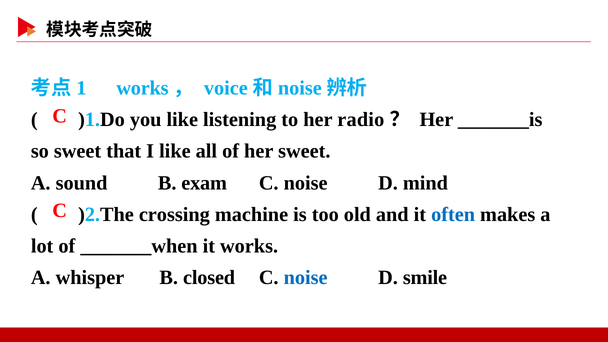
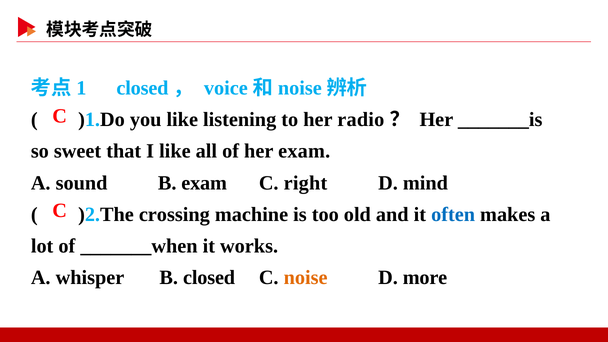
works: works -> closed (142, 88)
her sweet: sweet -> exam (304, 151)
noise: noise -> right (305, 183)
noise colour: blue -> orange (306, 278)
smile: smile -> more (425, 278)
